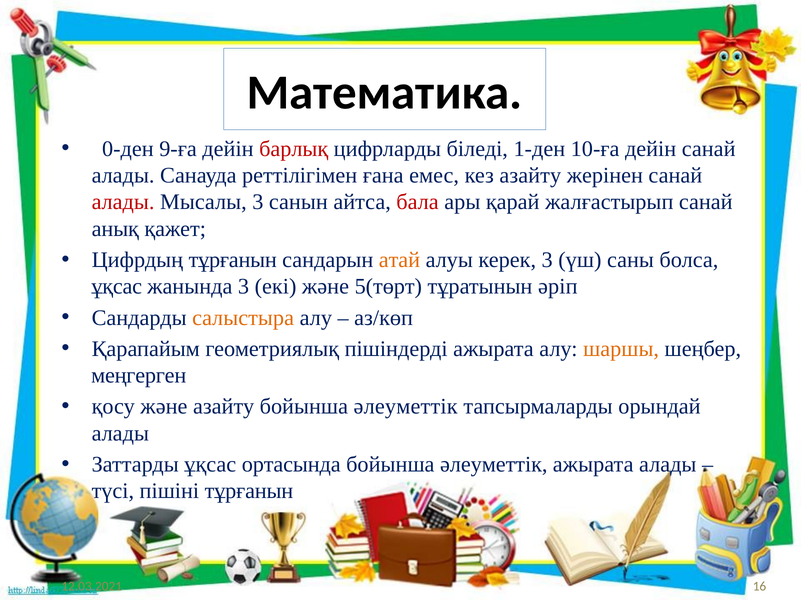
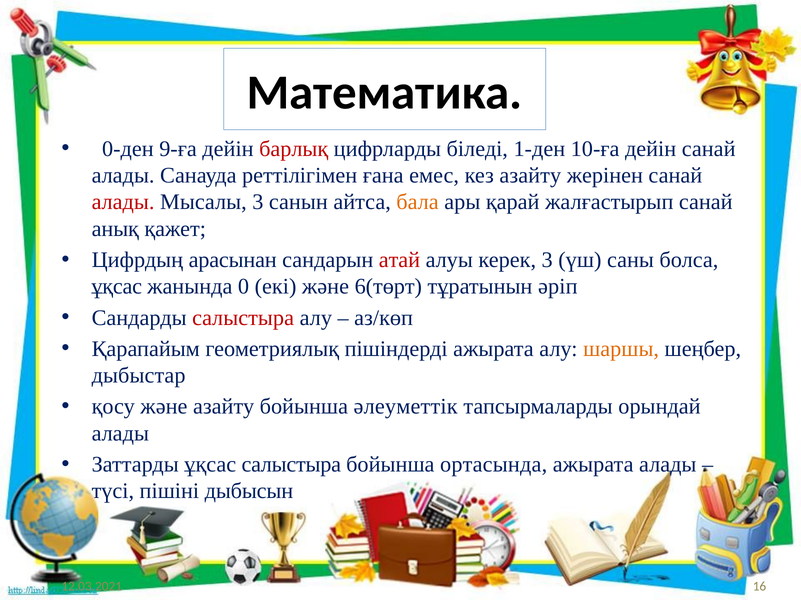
бала colour: red -> orange (417, 202)
Цифрдың тұрғанын: тұрғанын -> арасынан (233, 260)
атай colour: orange -> red (399, 260)
жанында 3: 3 -> 0 (244, 287)
5(төрт: 5(төрт -> 6(төрт (388, 287)
салыстыра colour: orange -> red (243, 318)
меңгерген: меңгерген -> дыбыстар (139, 376)
ұқсас ортасында: ортасында -> салыстыра (291, 465)
әлеуметтік: әлеуметтік -> ортасында (494, 465)
пішіні тұрғанын: тұрғанын -> дыбысын (249, 492)
